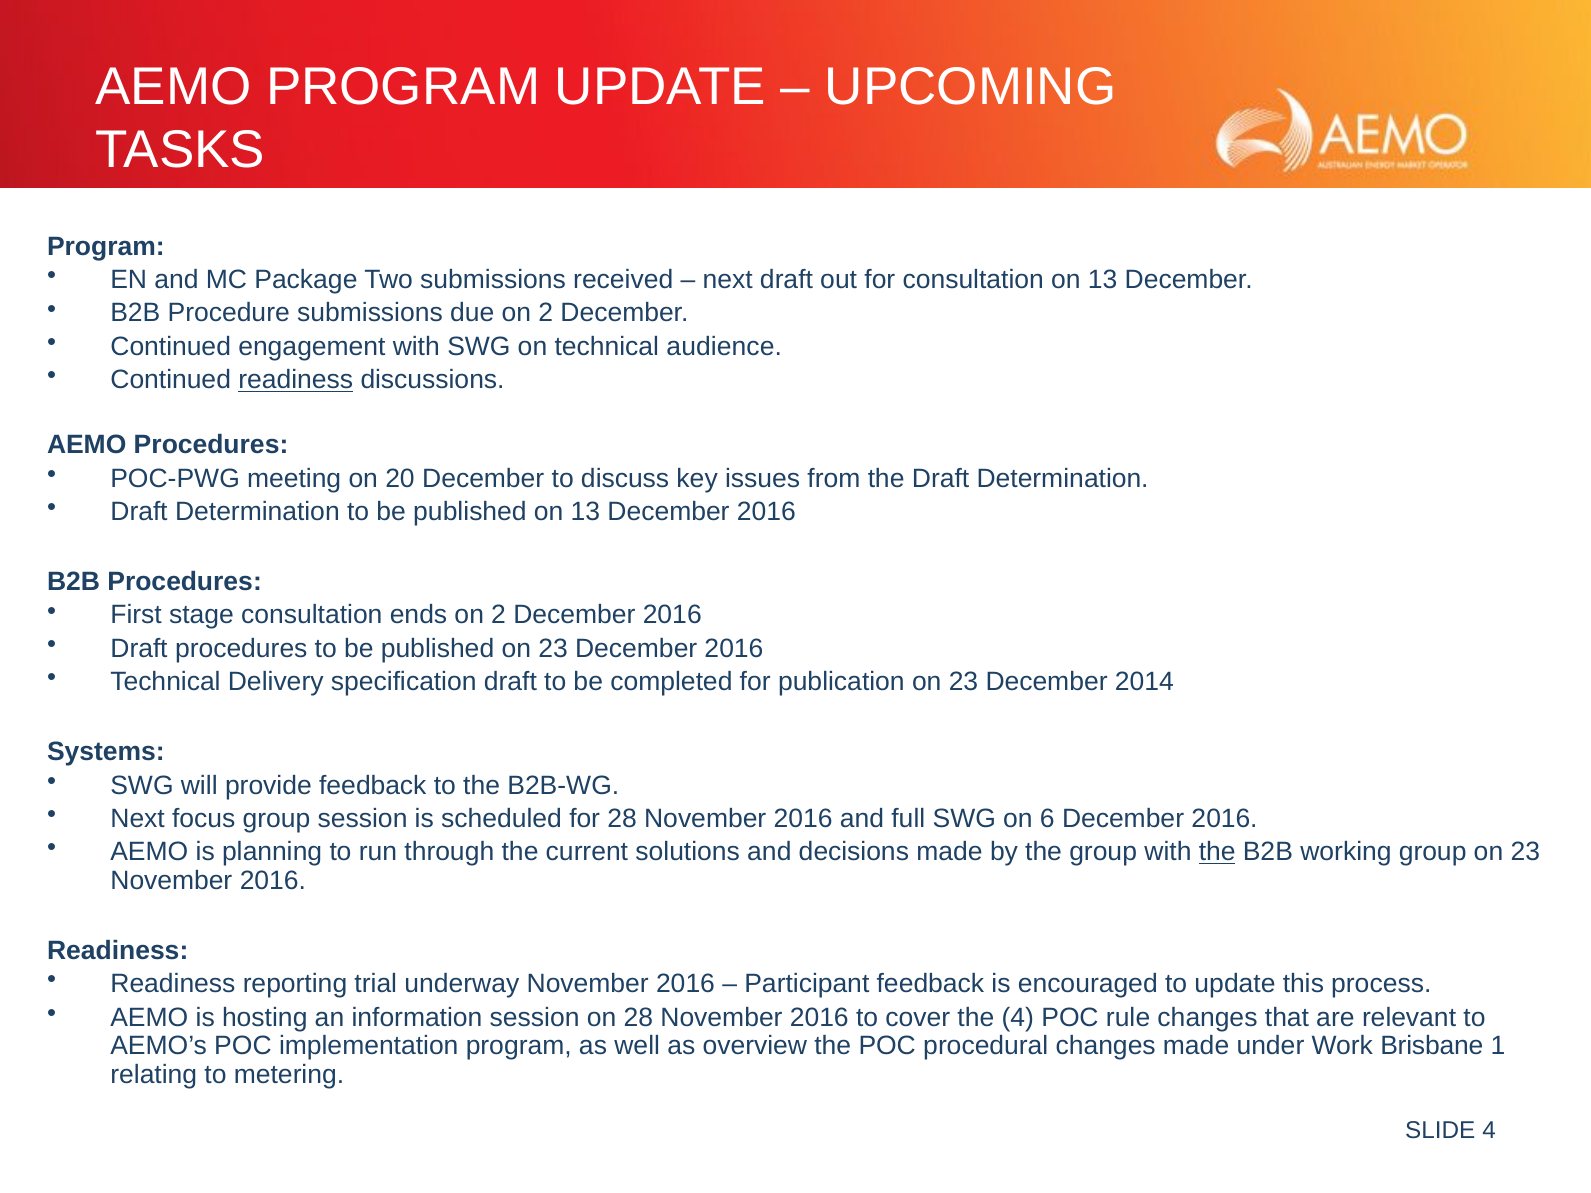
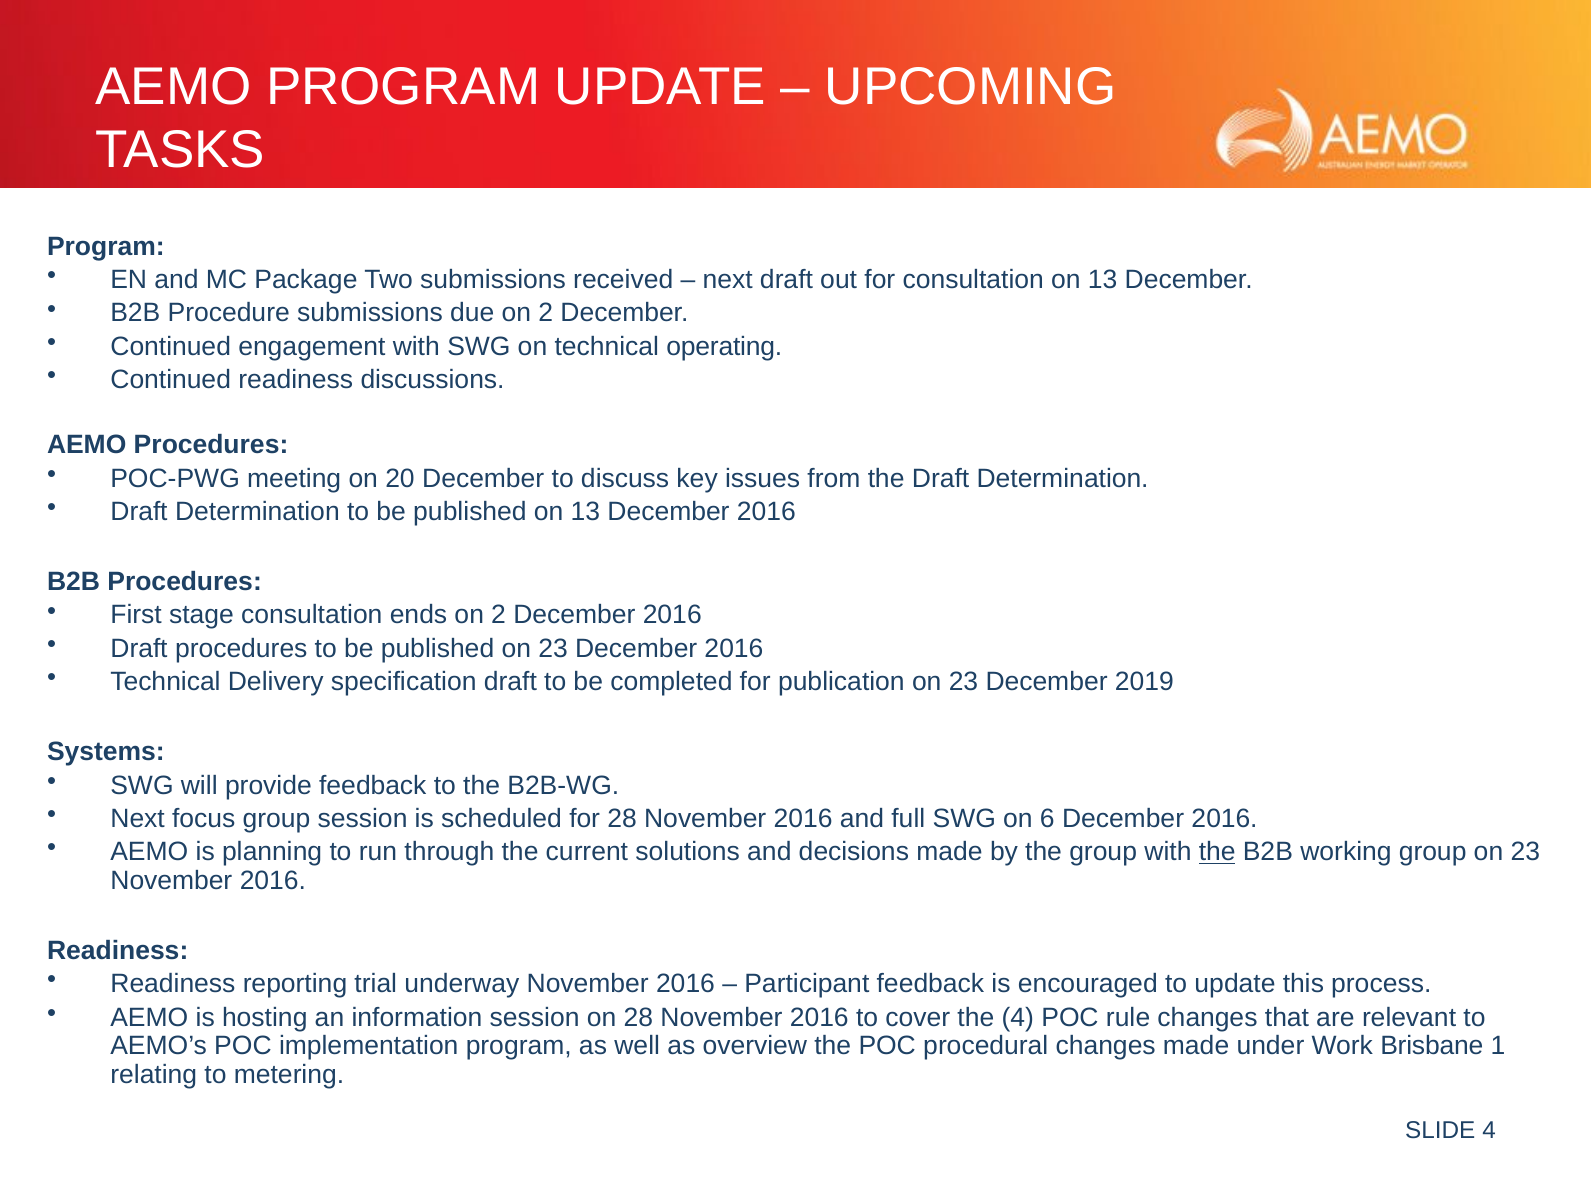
audience: audience -> operating (724, 347)
readiness underline: present -> none (296, 380)
2014: 2014 -> 2019 (1144, 682)
